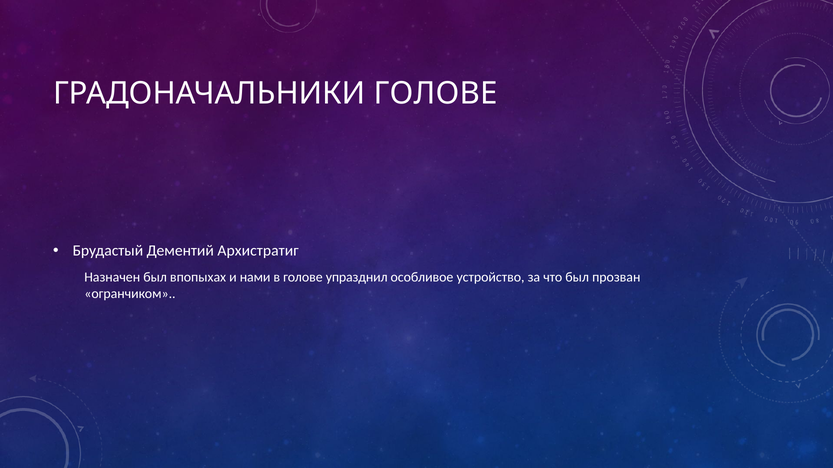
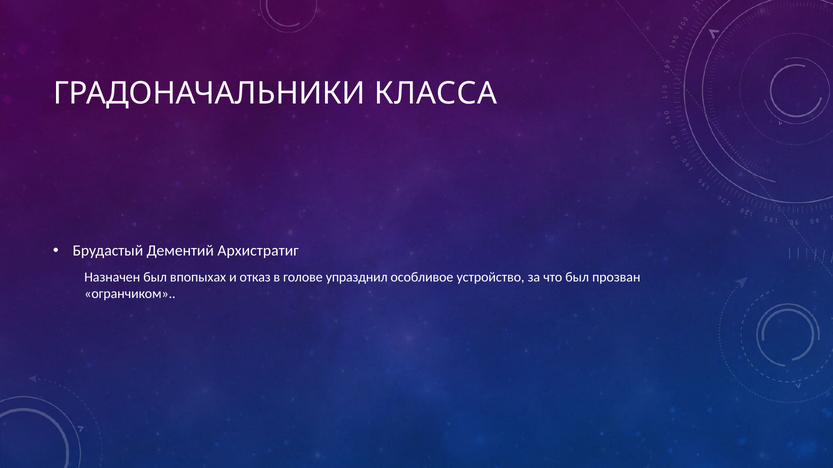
ГРАДОНАЧАЛЬНИКИ ГОЛОВЕ: ГОЛОВЕ -> КЛАССА (436, 94)
нами: нами -> отказ (255, 277)
